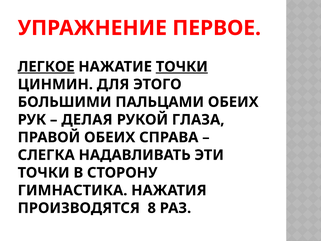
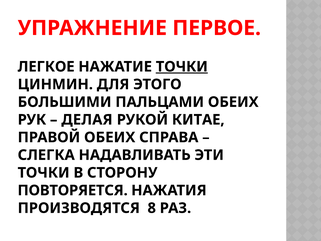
ЛЕГКОЕ underline: present -> none (46, 67)
ГЛАЗА: ГЛАЗА -> КИТАЕ (198, 120)
ГИМНАСТИКА: ГИМНАСТИКА -> ПОВТОРЯЕТСЯ (73, 190)
